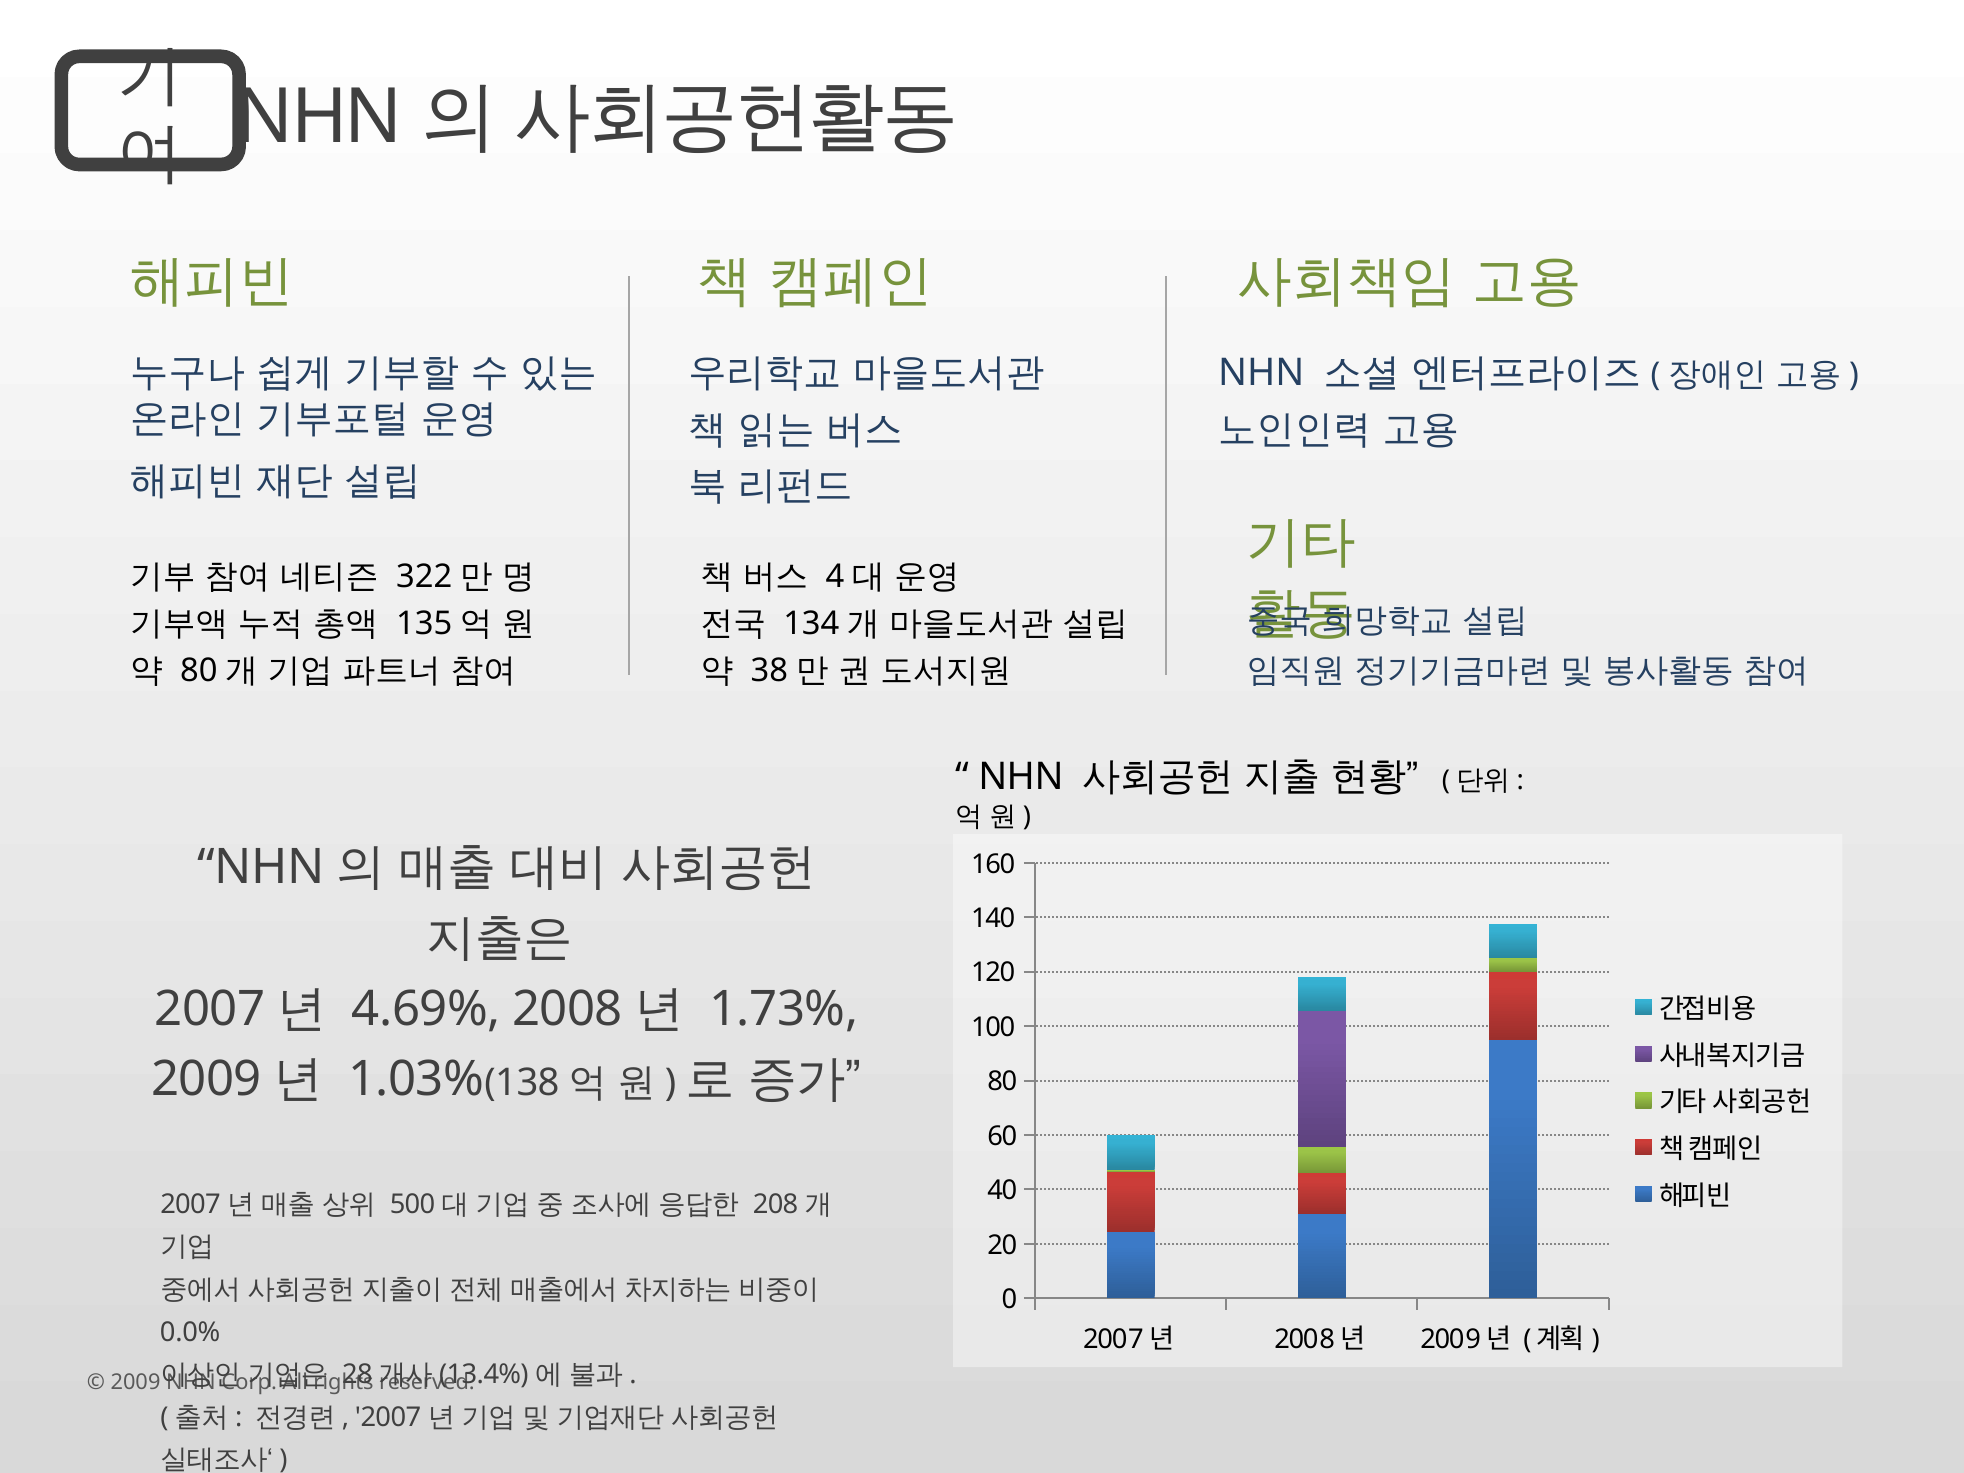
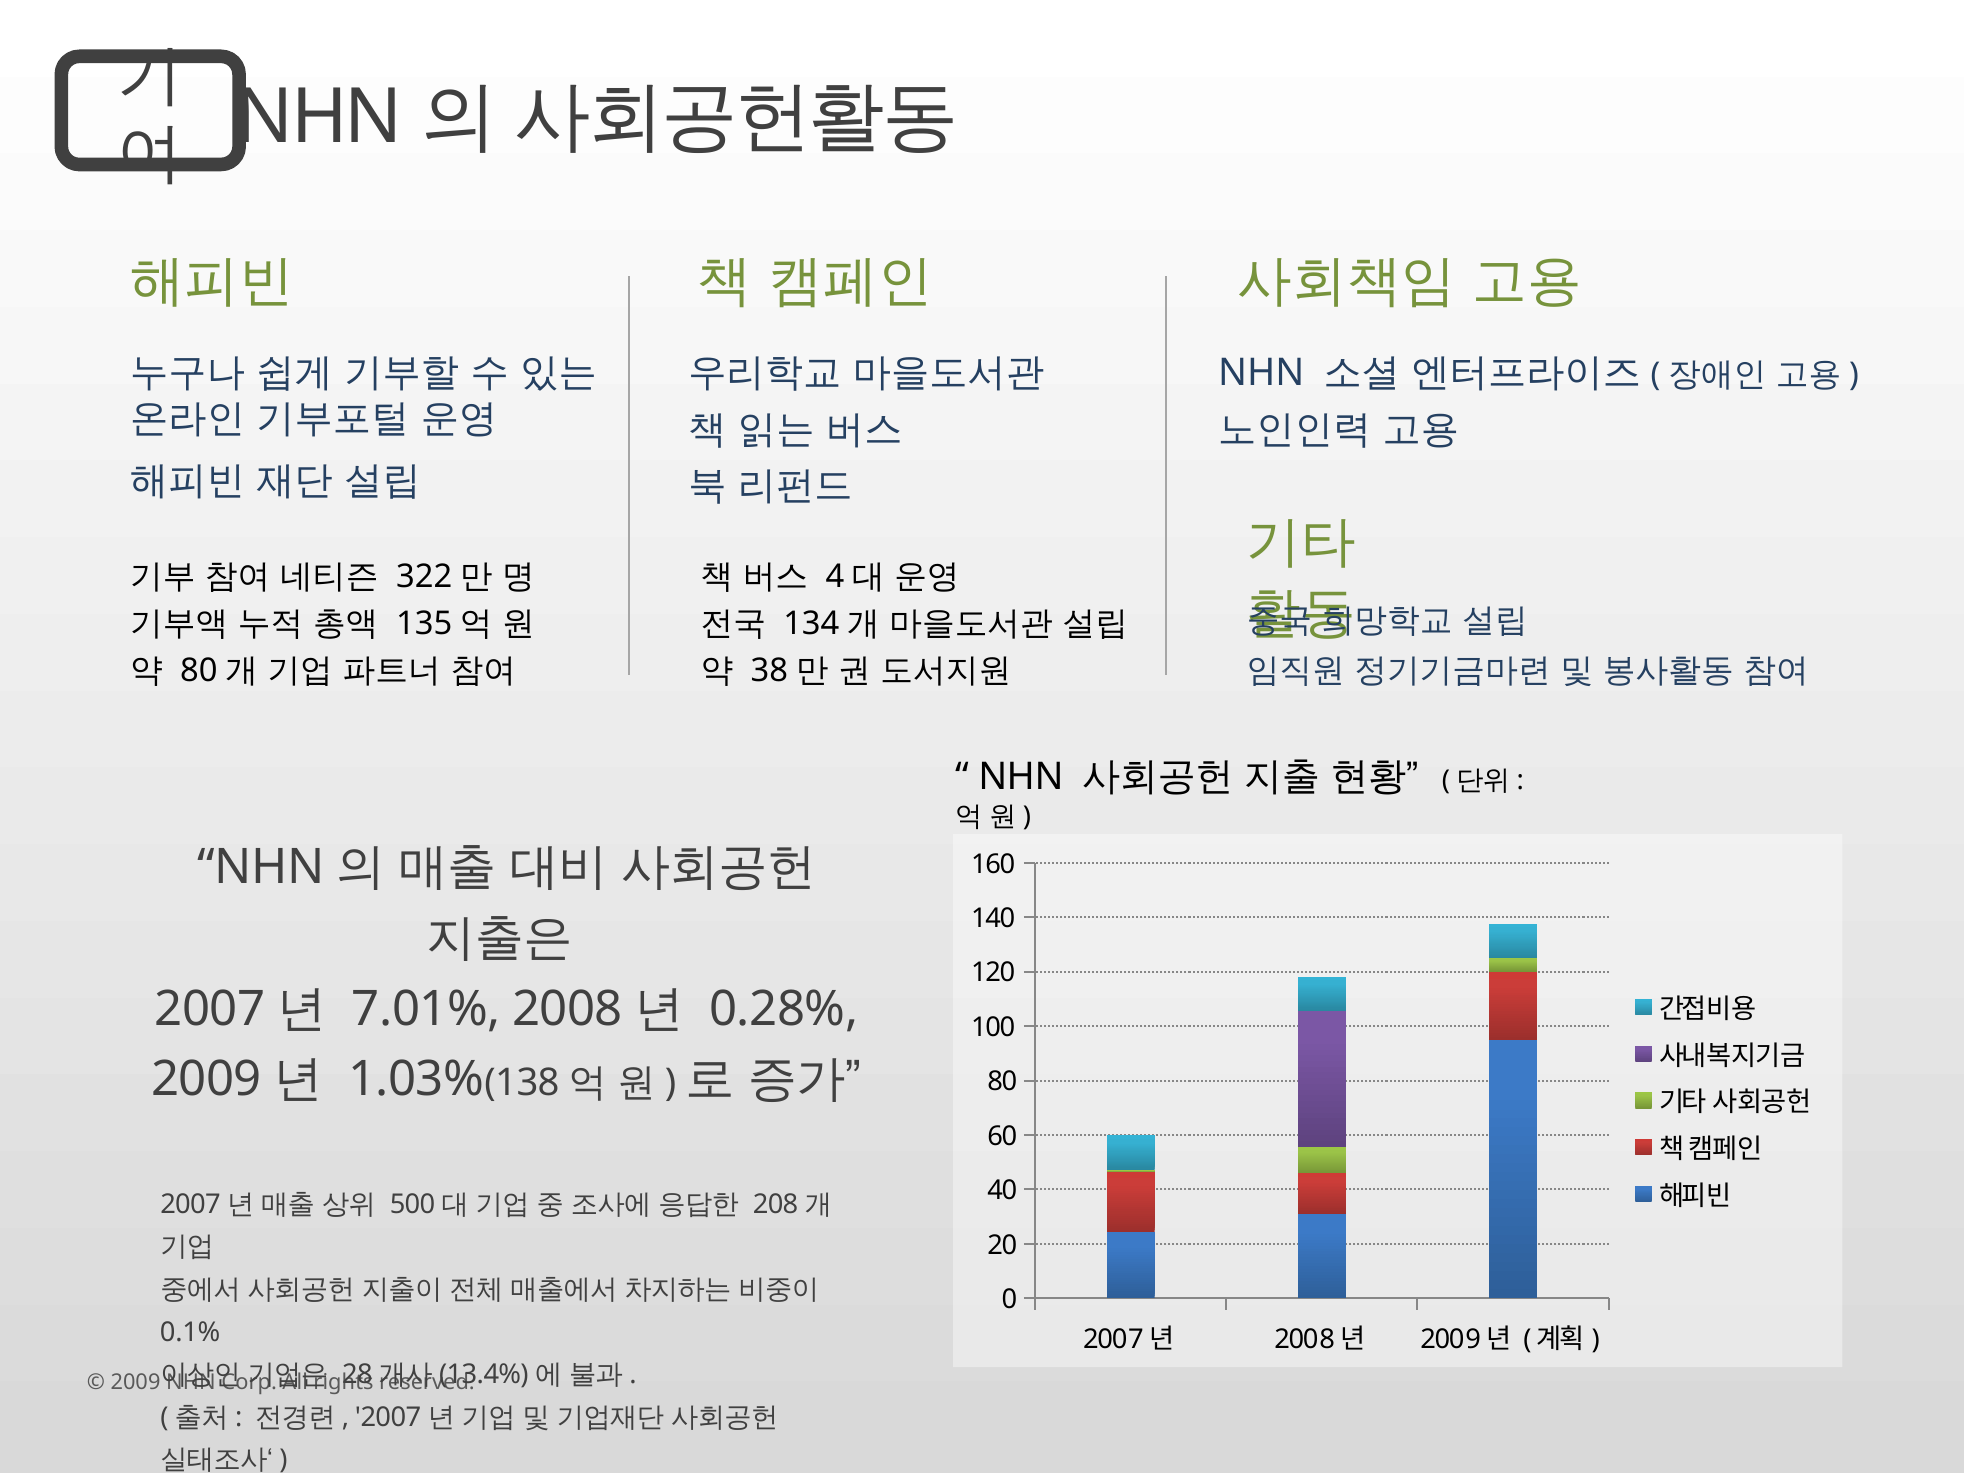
4.69%: 4.69% -> 7.01% (426, 1009)
1.73%: 1.73% -> 0.28% (784, 1009)
0.0%: 0.0% -> 0.1% (190, 1332)
